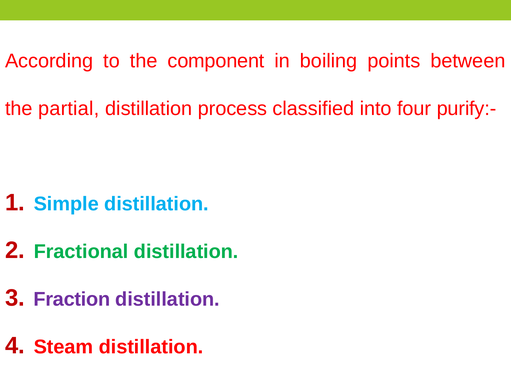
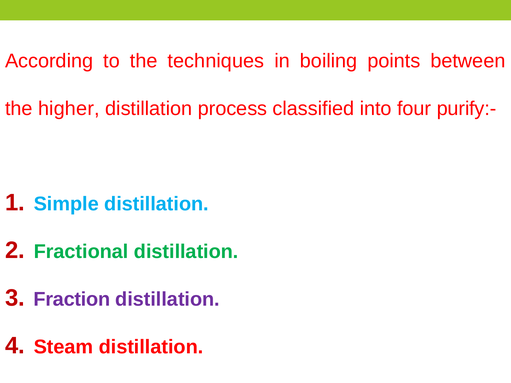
component: component -> techniques (216, 61)
partial: partial -> higher (69, 109)
